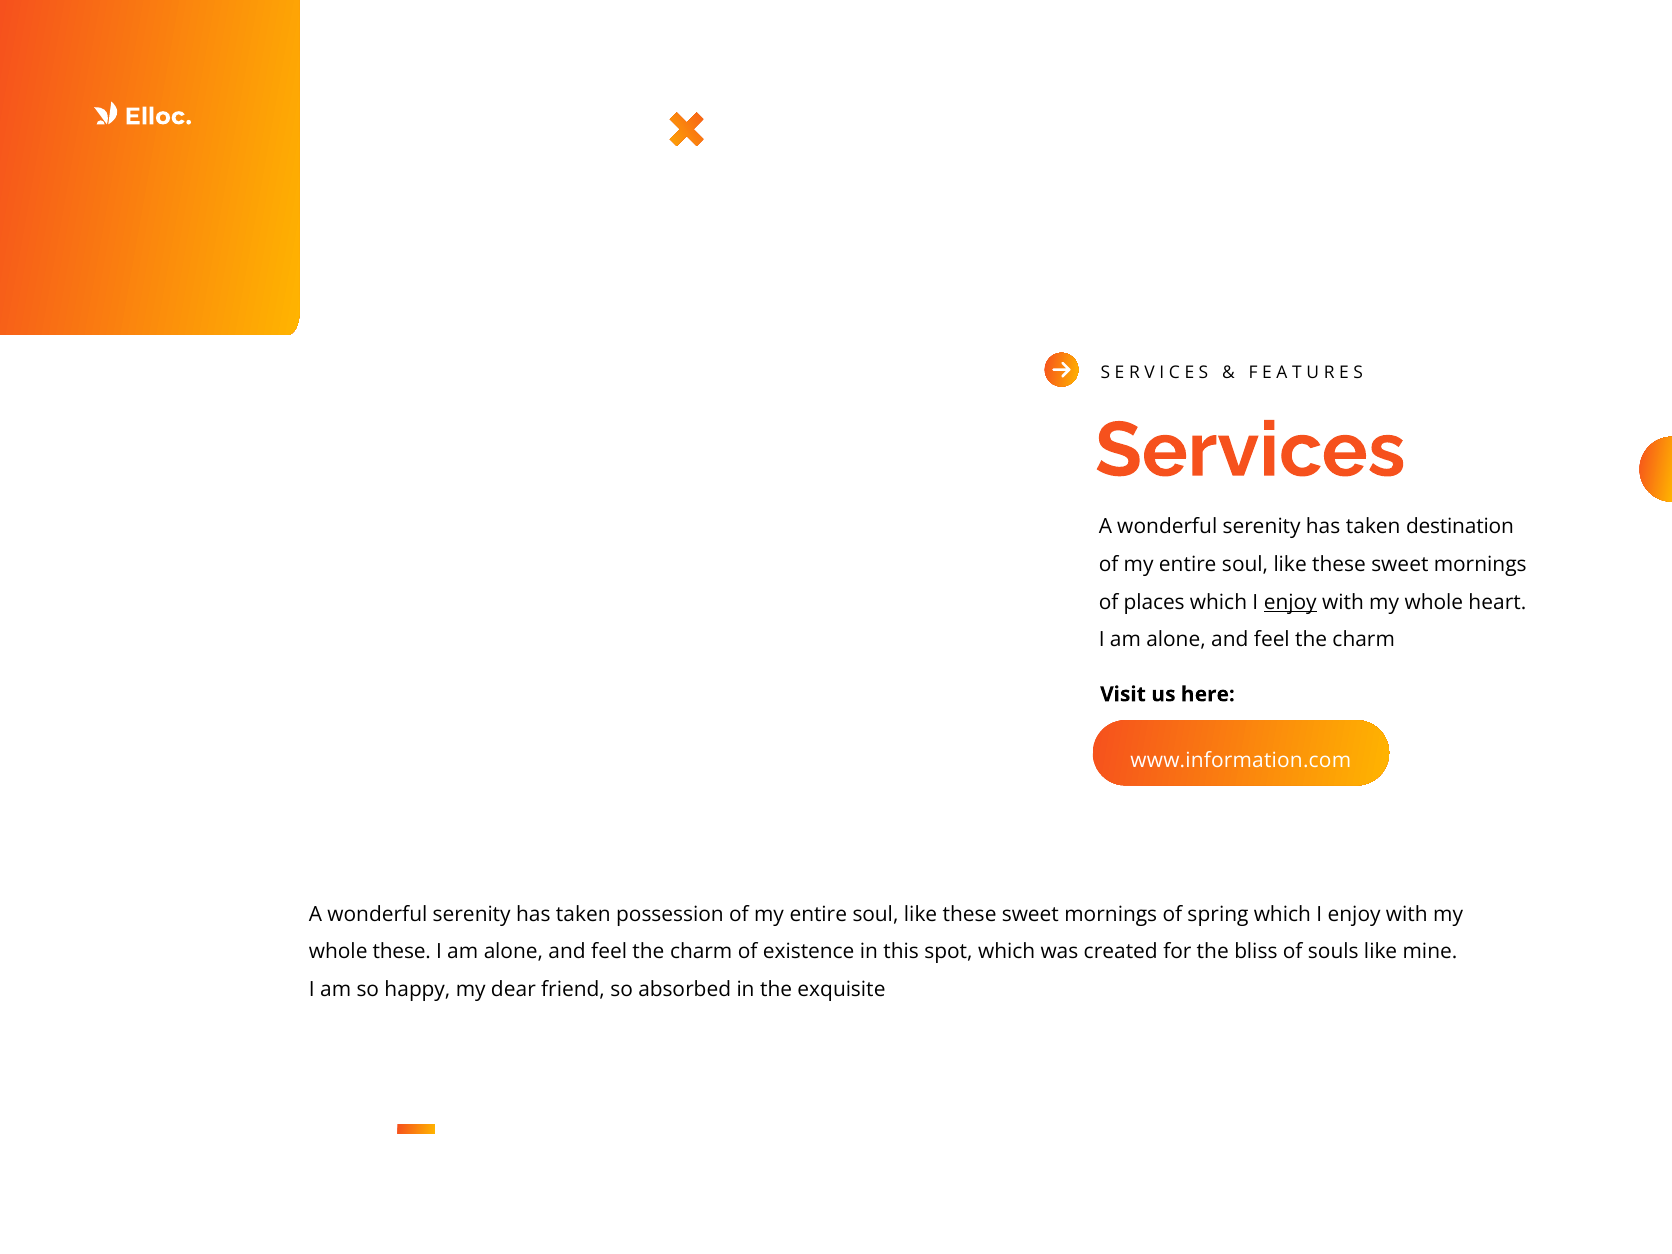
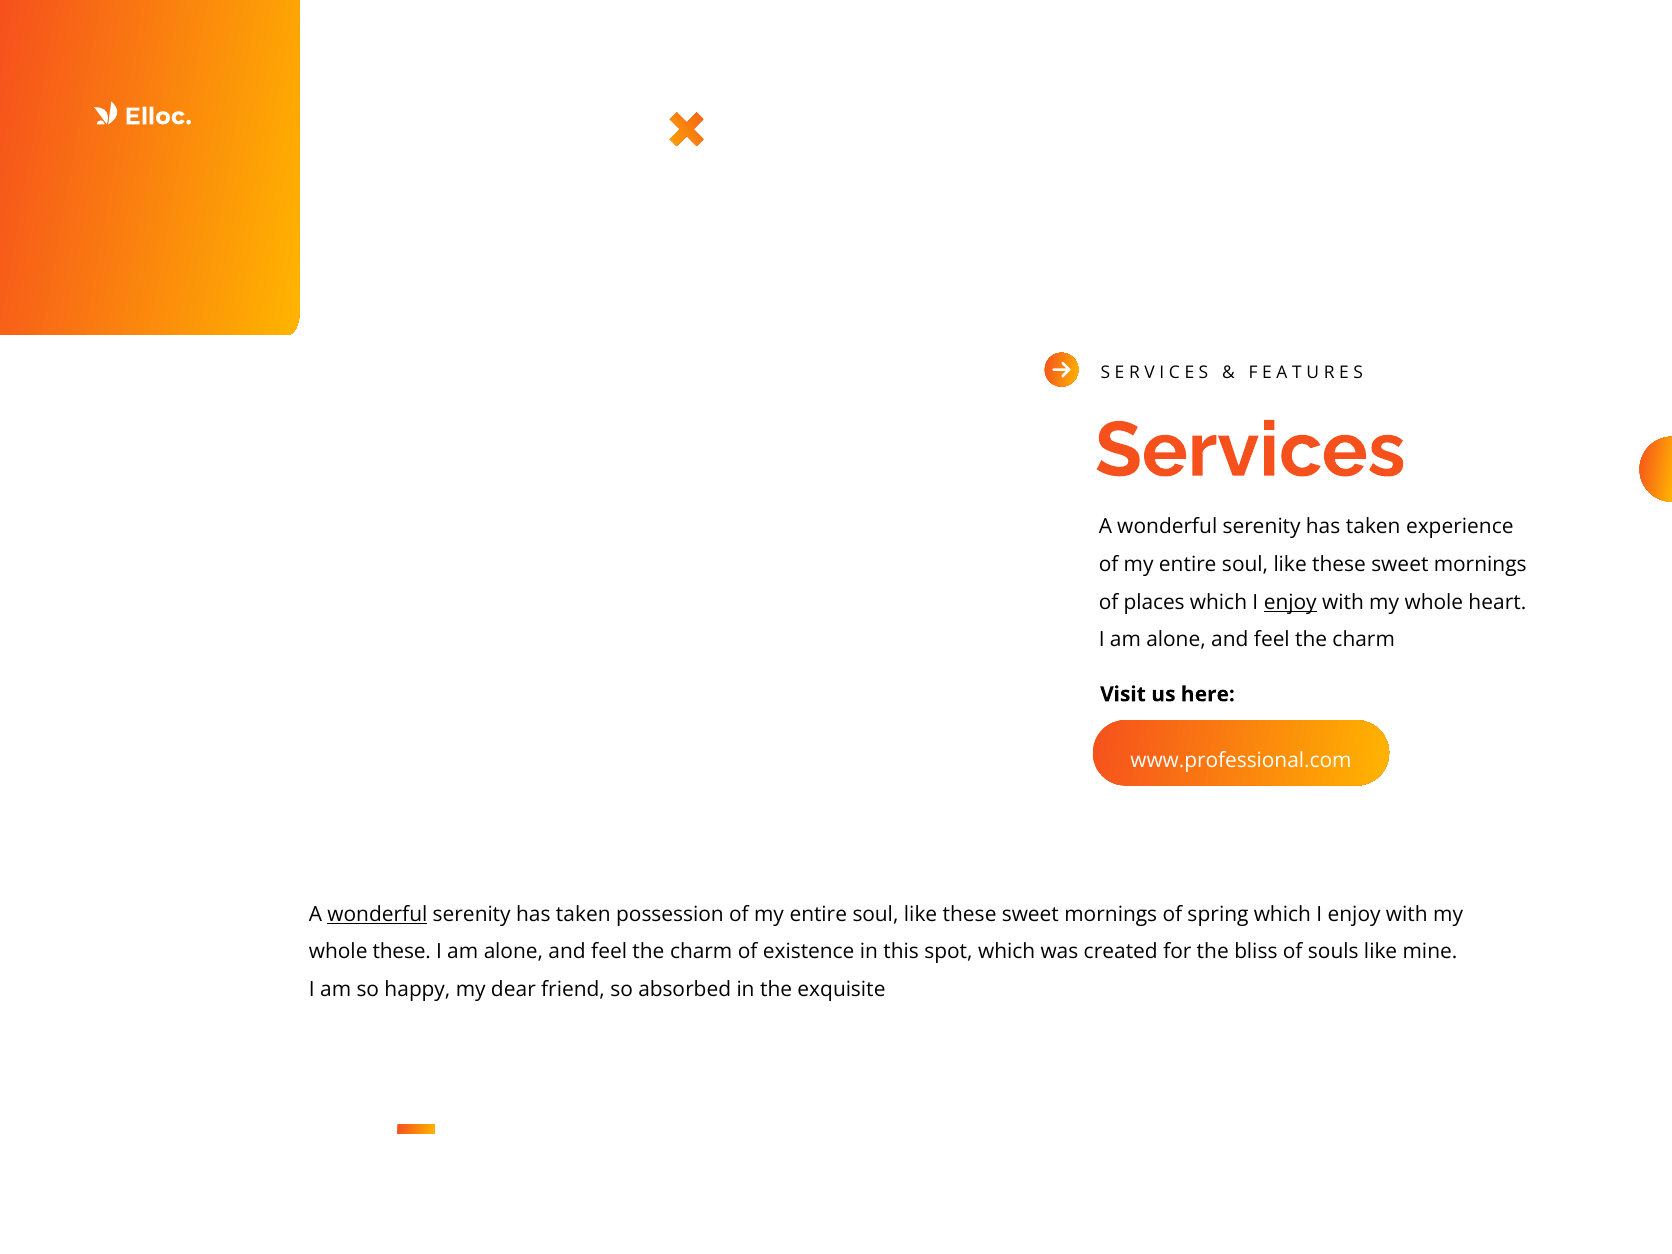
destination: destination -> experience (1460, 527)
www.information.com: www.information.com -> www.professional.com (1241, 760)
wonderful underline: none -> present (377, 914)
